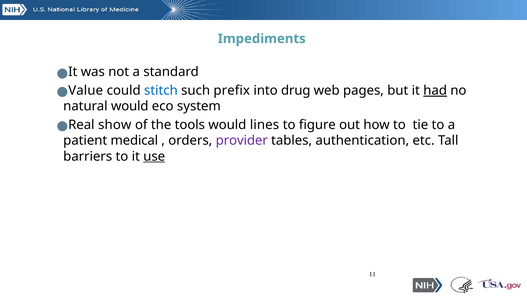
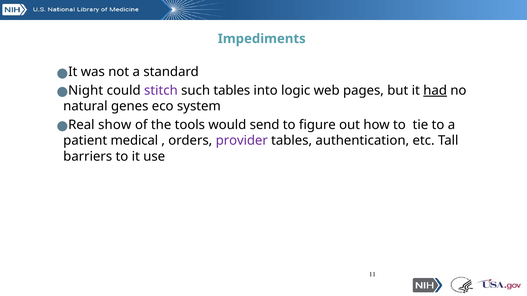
Value: Value -> Night (86, 91)
stitch colour: blue -> purple (161, 91)
such prefix: prefix -> tables (232, 91)
drug: drug -> logic (296, 91)
natural would: would -> genes (130, 106)
lines: lines -> send (265, 125)
use underline: present -> none (154, 157)
